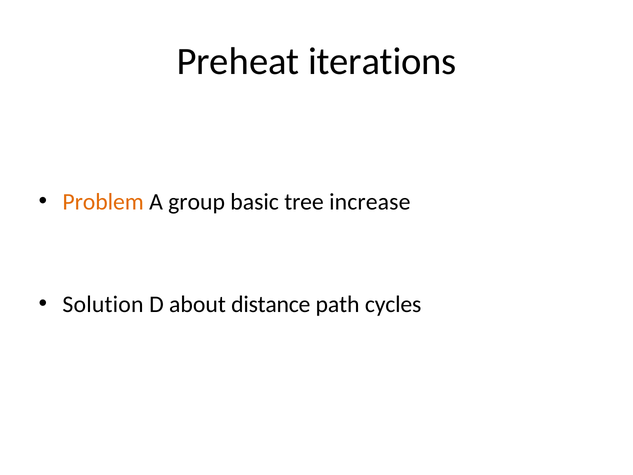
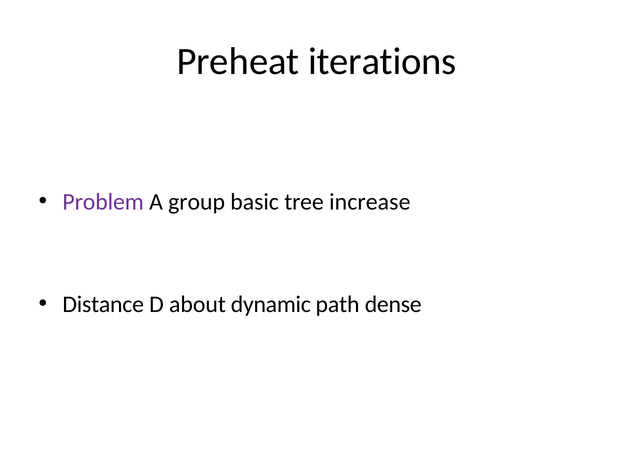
Problem colour: orange -> purple (103, 202)
Solution: Solution -> Distance (103, 304)
distance: distance -> dynamic (271, 304)
cycles: cycles -> dense (393, 304)
